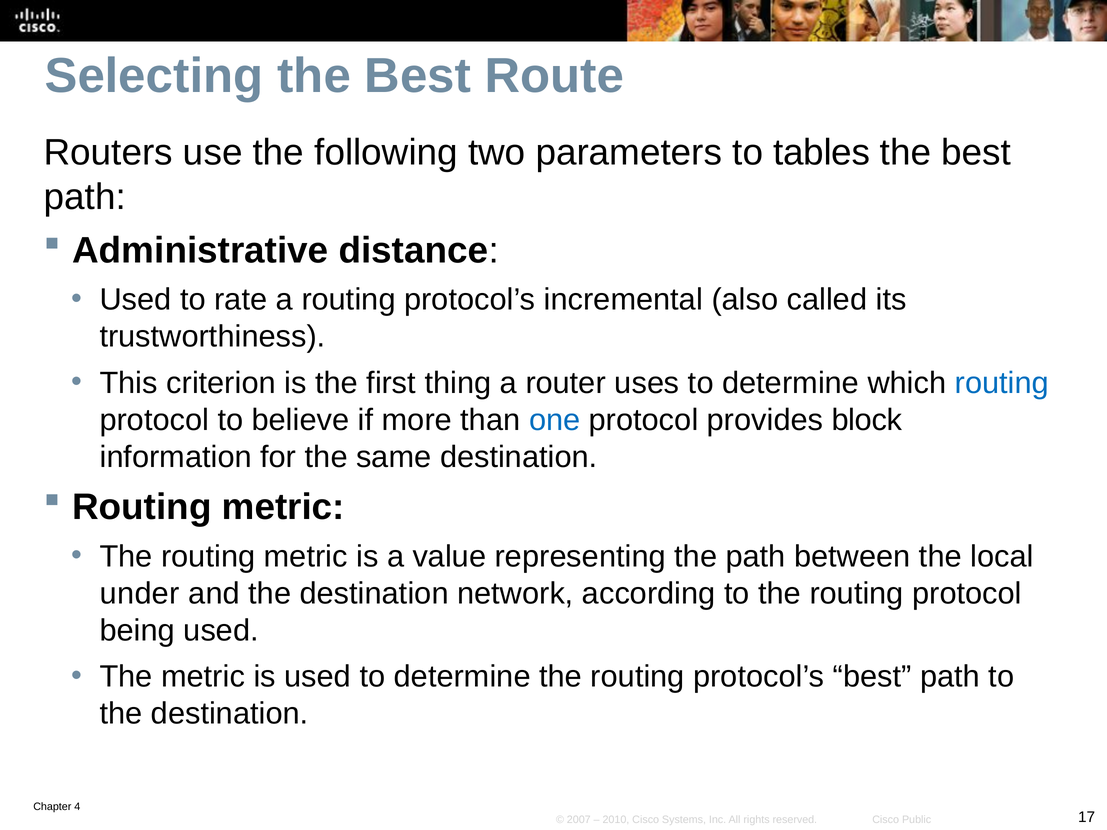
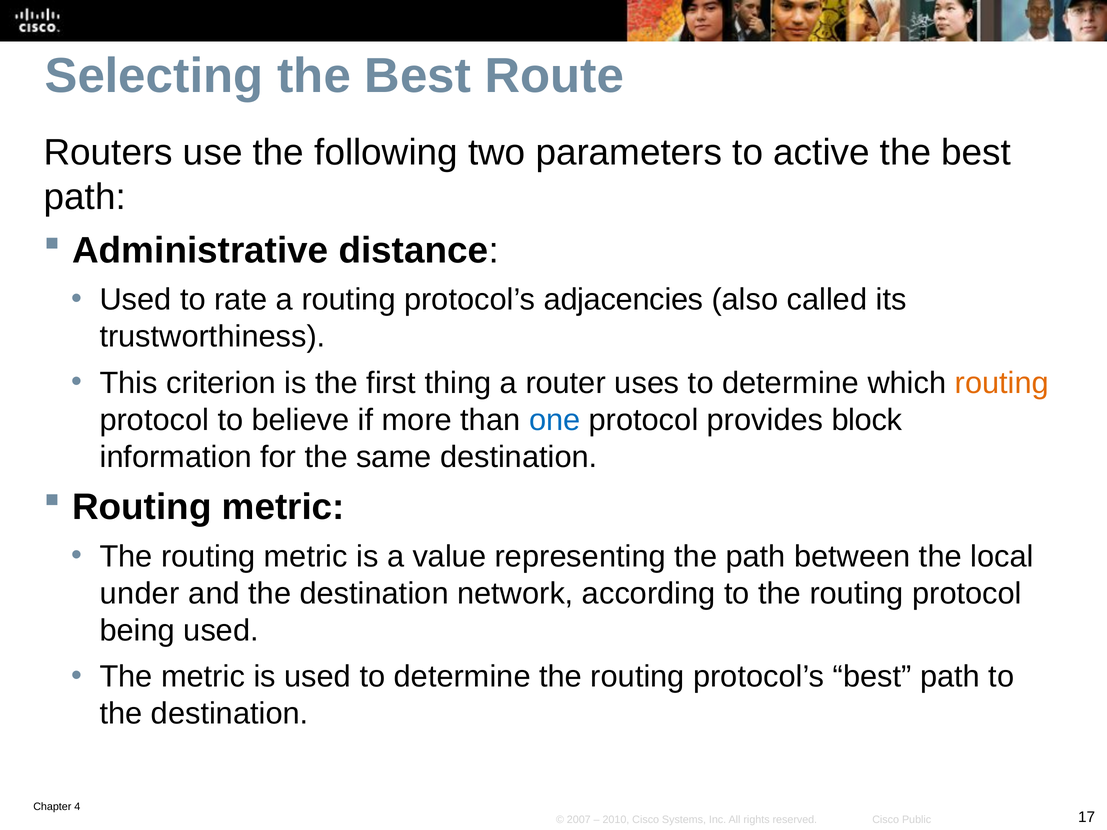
tables: tables -> active (821, 153)
incremental: incremental -> adjacencies (624, 300)
routing colour: blue -> orange (1002, 383)
